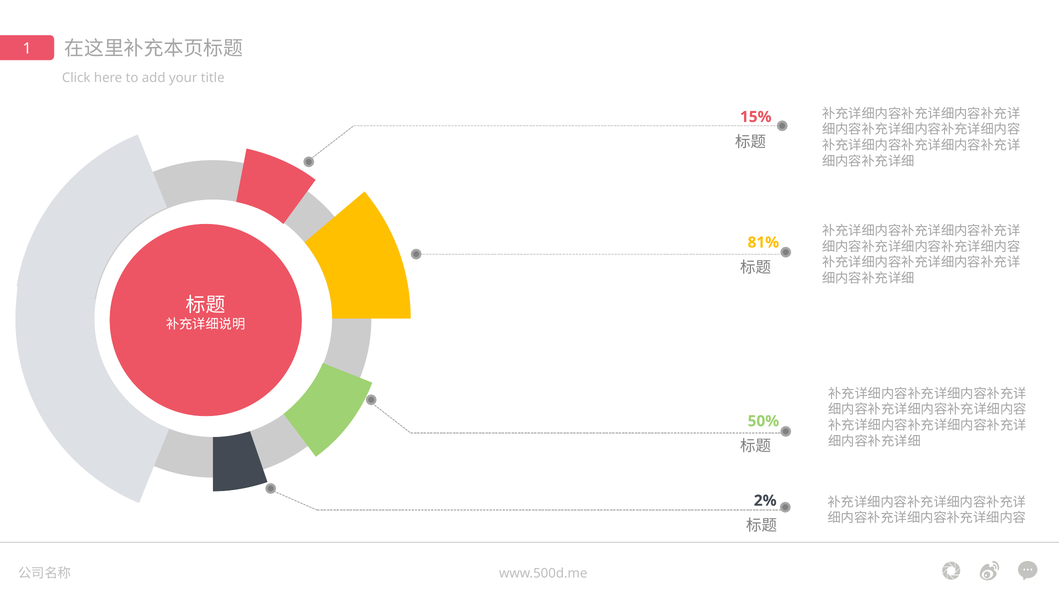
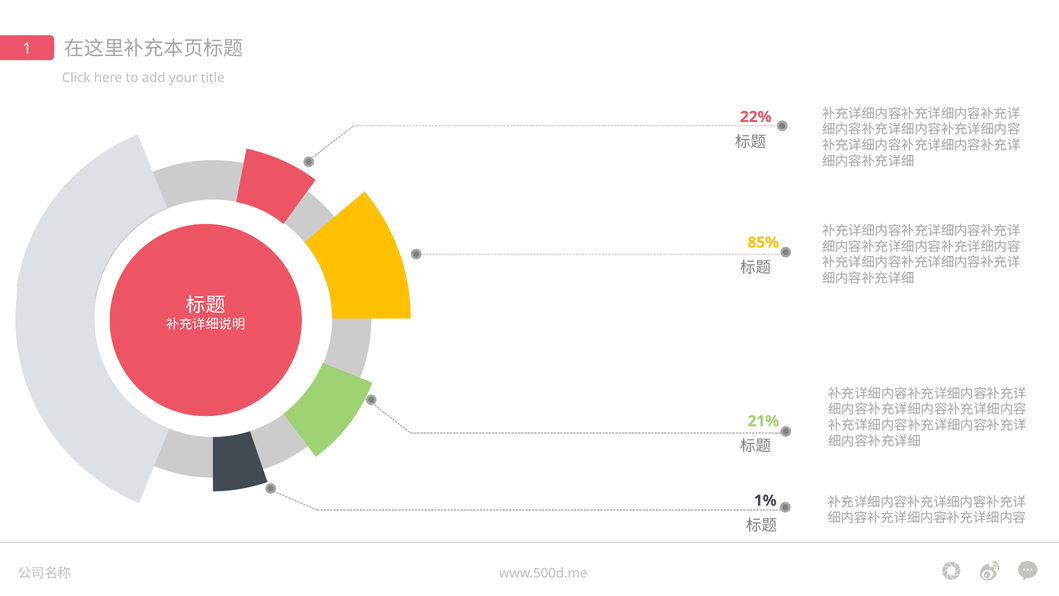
15%: 15% -> 22% (756, 117)
81%: 81% -> 85% (763, 242)
50%: 50% -> 21% (763, 421)
2%: 2% -> 1% (765, 500)
